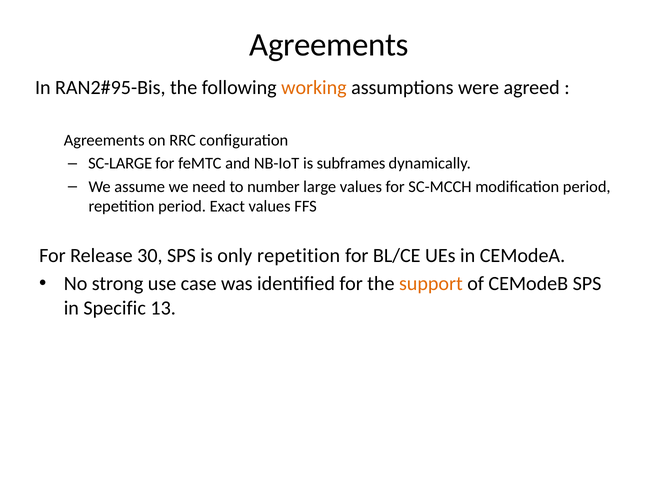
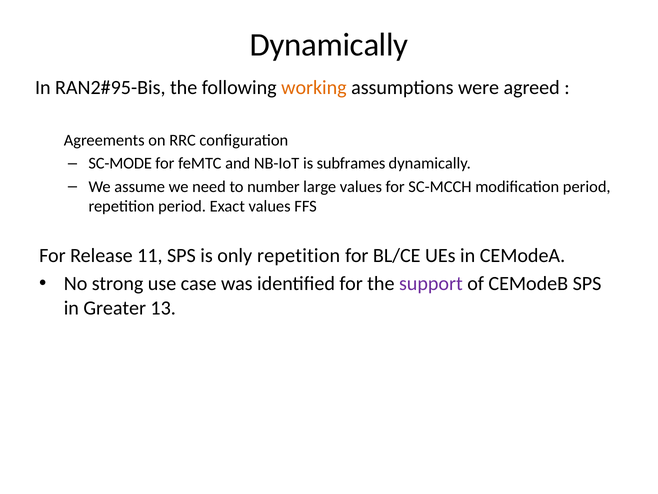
Agreements: Agreements -> Dynamically (329, 45)
SC-LARGE: SC-LARGE -> SC-MODE (120, 163)
30: 30 -> 11 (150, 255)
support colour: orange -> purple (431, 283)
Specific: Specific -> Greater (115, 308)
